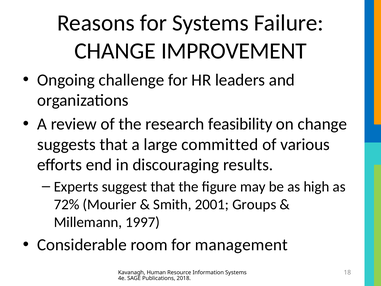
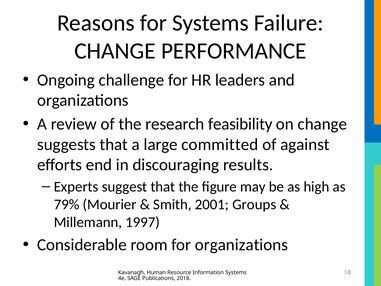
IMPROVEMENT: IMPROVEMENT -> PERFORMANCE (234, 51)
various: various -> against (305, 144)
72%: 72% -> 79% (67, 204)
for management: management -> organizations (241, 245)
